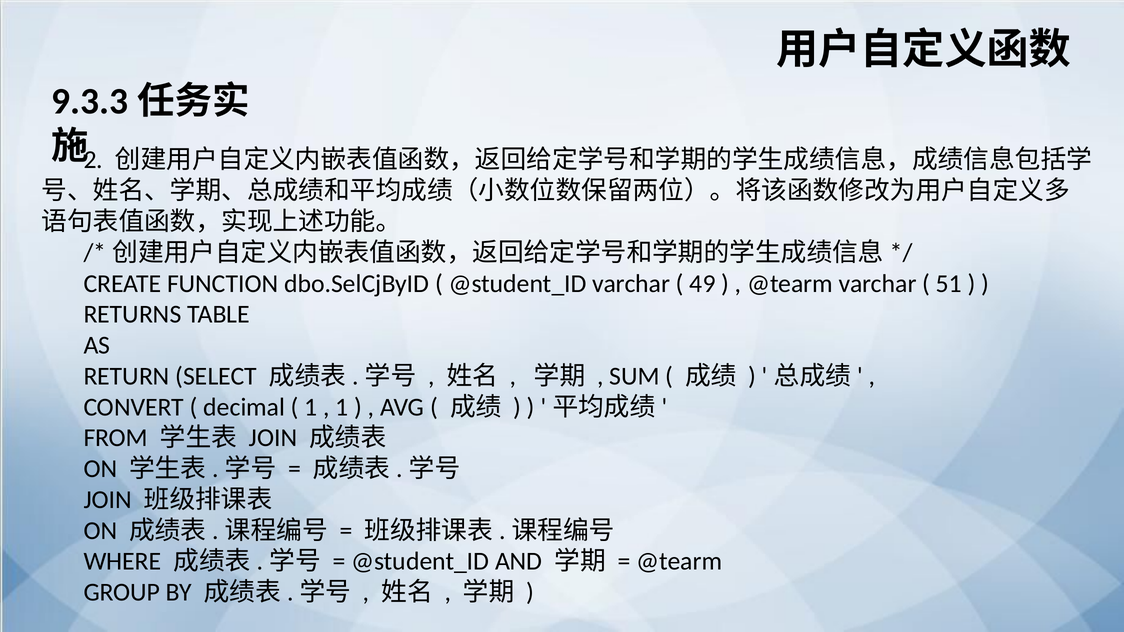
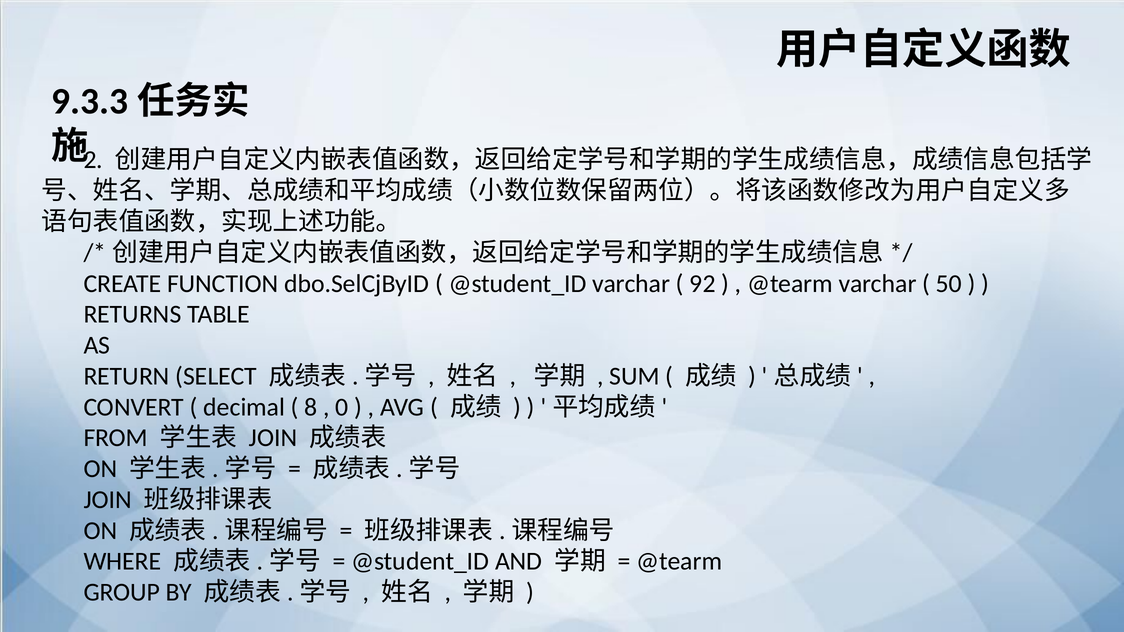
49: 49 -> 92 (703, 284)
51: 51 -> 50 (949, 284)
1: 1 -> 8 (311, 407)
1: 1 -> 0 (342, 407)
